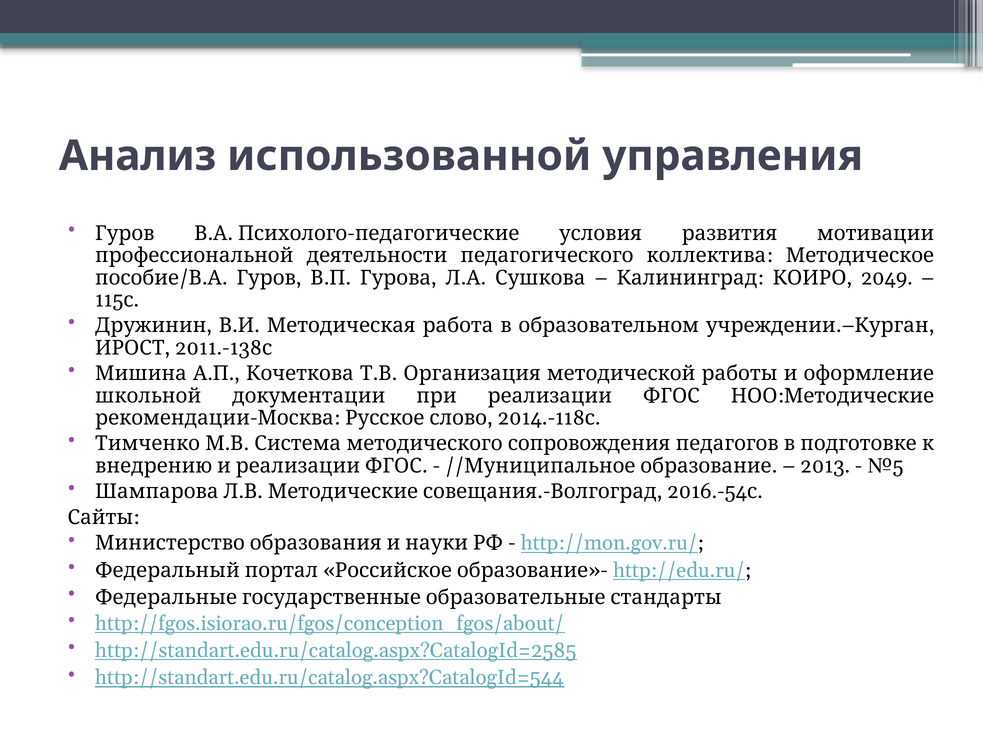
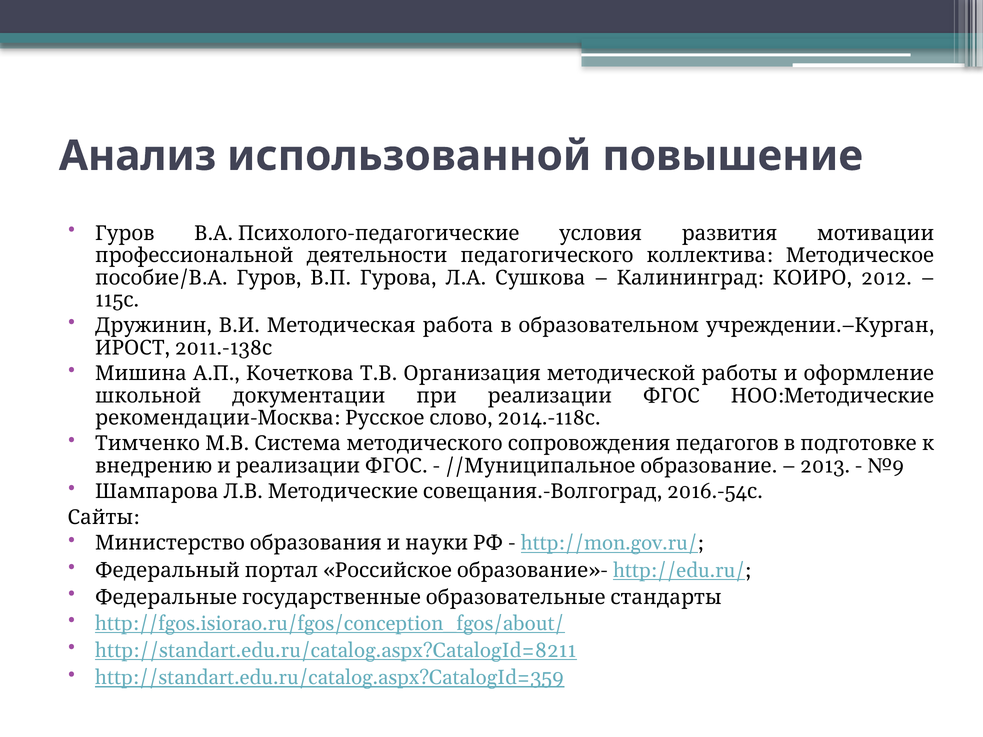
управления: управления -> повышение (733, 156)
2049: 2049 -> 2012 (887, 278)
№5: №5 -> №9 (886, 466)
http://standart.edu.ru/catalog.aspx?CatalogId=2585: http://standart.edu.ru/catalog.aspx?CatalogId=2585 -> http://standart.edu.ru/catalog.aspx?CatalogId=8211 (336, 651)
http://standart.edu.ru/catalog.aspx?CatalogId=544: http://standart.edu.ru/catalog.aspx?CatalogId=544 -> http://standart.edu.ru/catalog.aspx?CatalogId=359 (329, 678)
